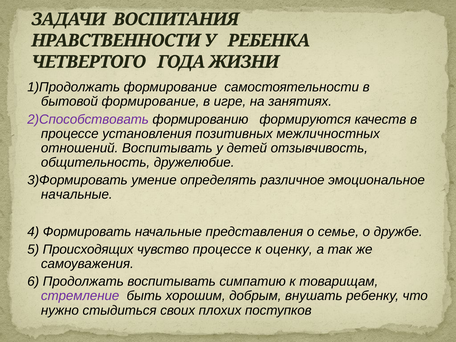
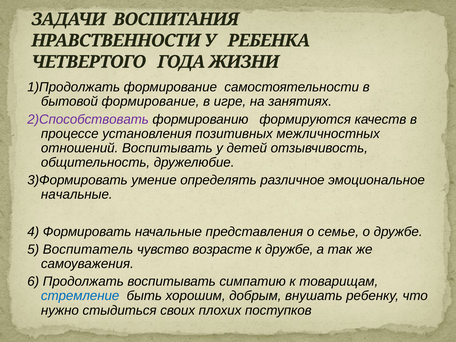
Происходящих: Происходящих -> Воспитатель (88, 249)
чувство процессе: процессе -> возрасте (222, 249)
к оценку: оценку -> дружбе (289, 249)
стремление colour: purple -> blue (80, 296)
